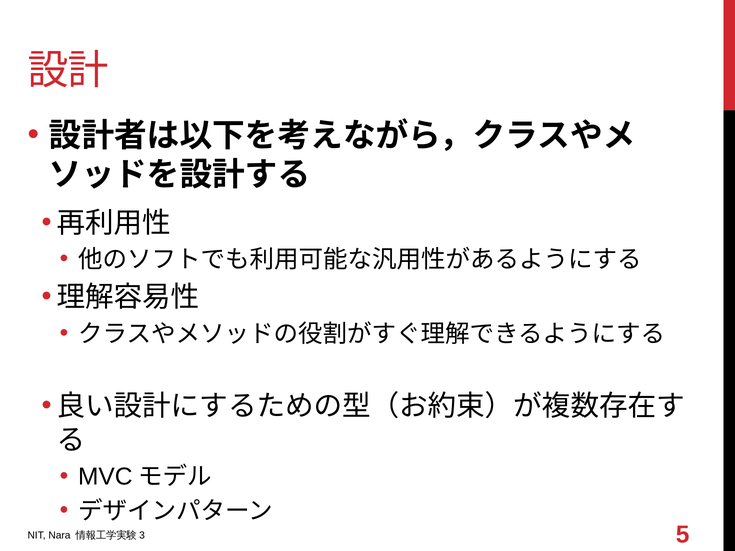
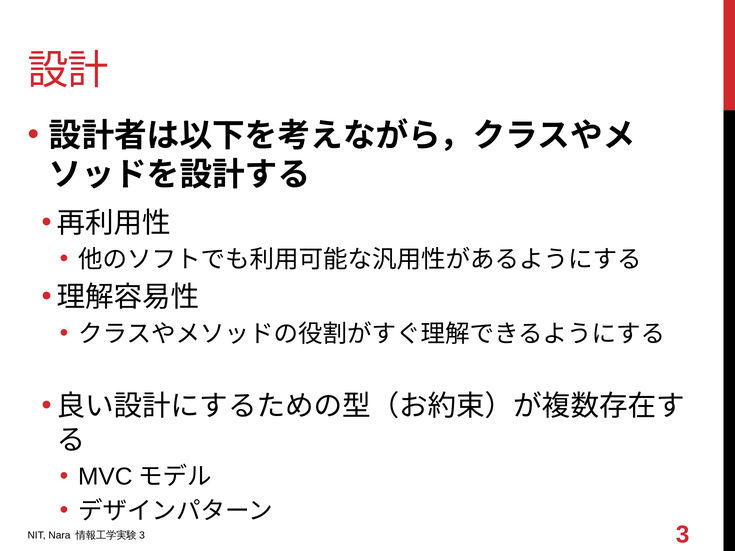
5: 5 -> 3 (683, 535)
